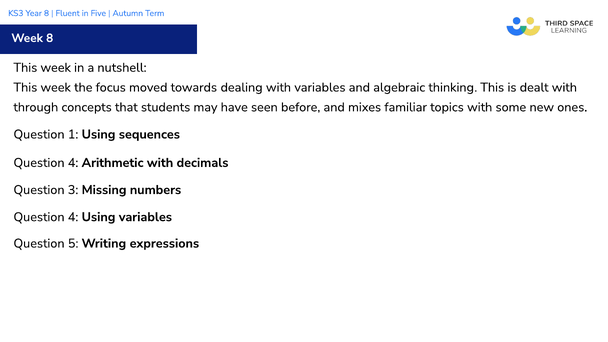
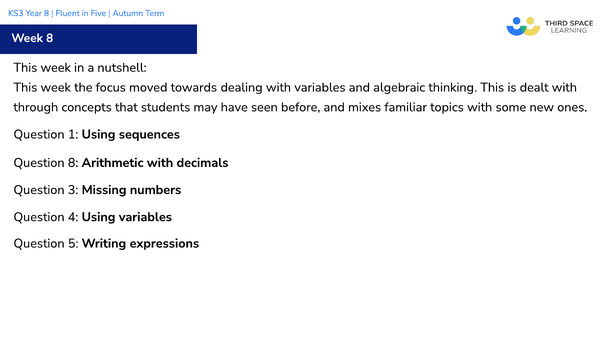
4: 4 -> 8 (73, 163)
